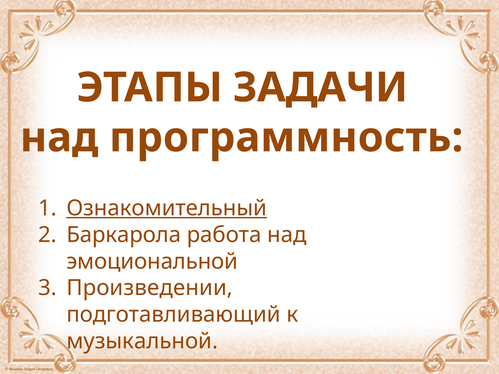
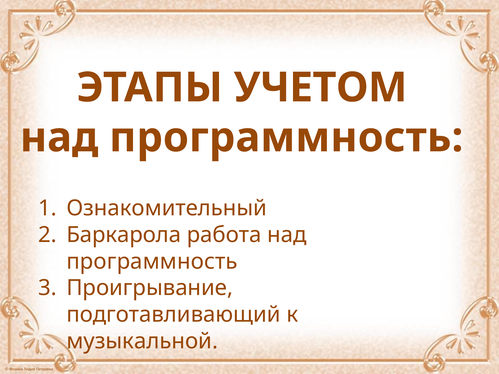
ЗАДАЧИ: ЗАДАЧИ -> УЧЕТОМ (320, 88)
Ознакомительный underline: present -> none (167, 208)
эмоциональной: эмоциональной -> программность (152, 262)
Произведении: Произведении -> Проигрывание (150, 288)
